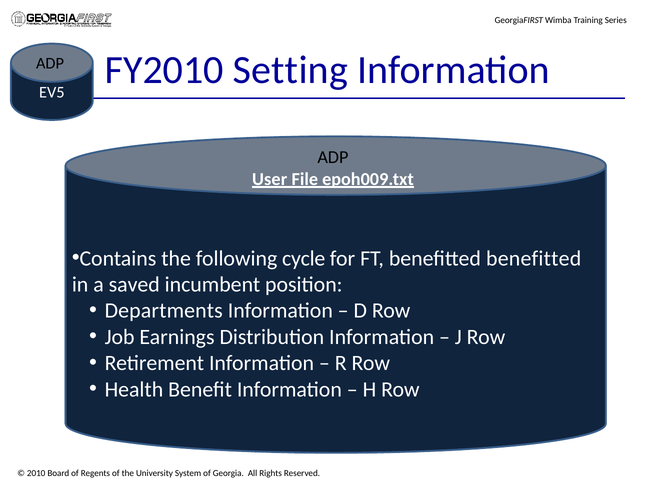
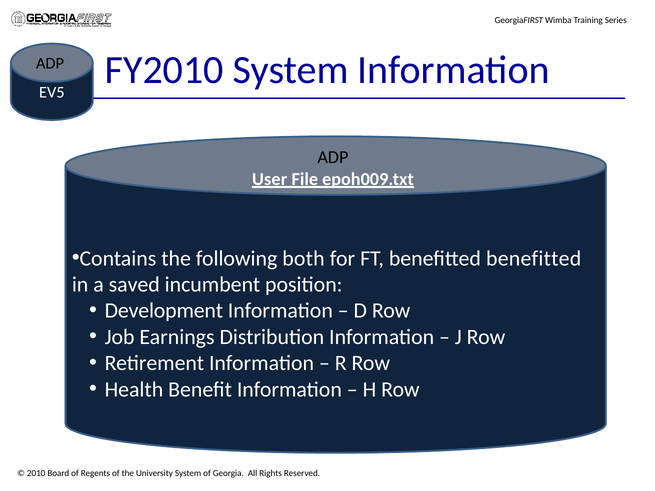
FY2010 Setting: Setting -> System (291, 70)
cycle: cycle -> both (303, 259)
Departments: Departments -> Development (164, 311)
